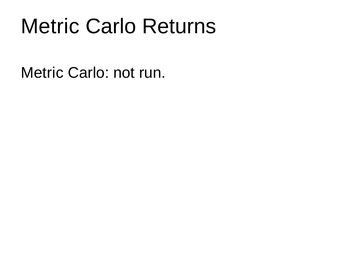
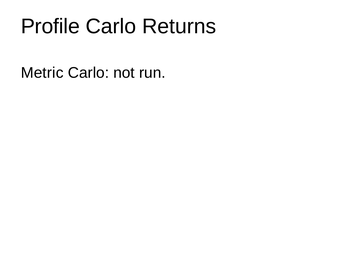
Metric: Metric -> Profile (50, 26)
